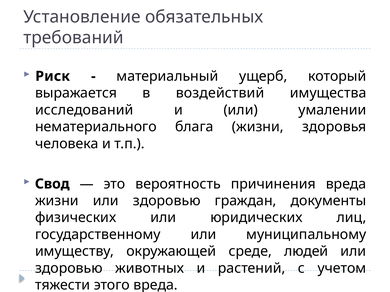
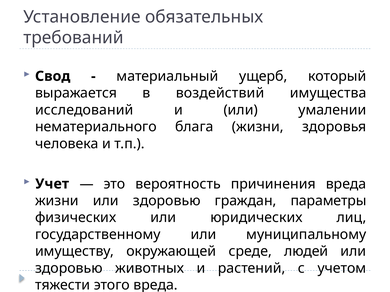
Риск: Риск -> Свод (53, 76)
Свод: Свод -> Учет (52, 184)
документы: документы -> параметры (329, 201)
